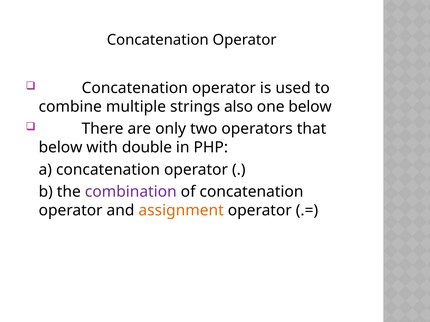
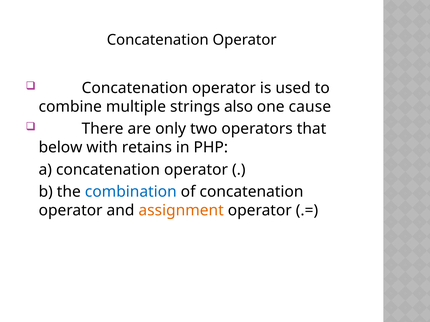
one below: below -> cause (310, 107)
double: double -> retains (147, 148)
combination colour: purple -> blue (131, 192)
